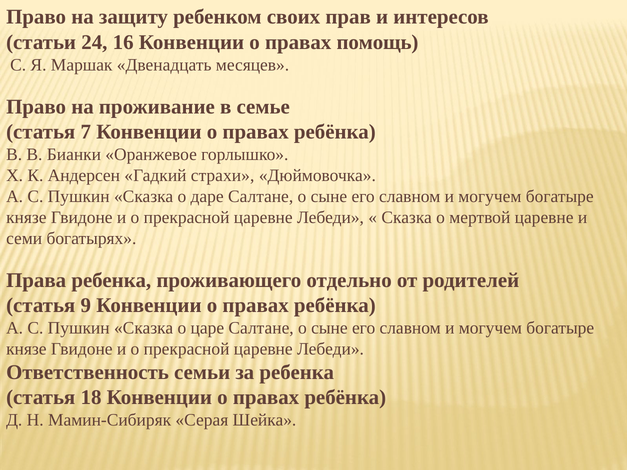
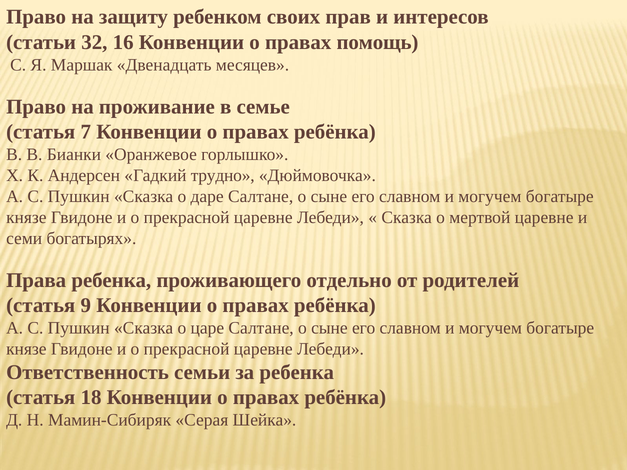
24: 24 -> 32 (94, 42)
страхи: страхи -> трудно (223, 176)
